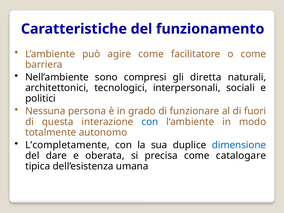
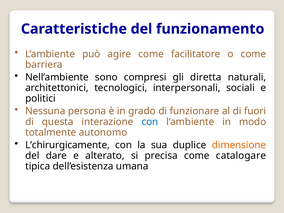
L’completamente: L’completamente -> L’chirurgicamente (68, 145)
dimensione colour: blue -> orange (239, 145)
oberata: oberata -> alterato (105, 156)
